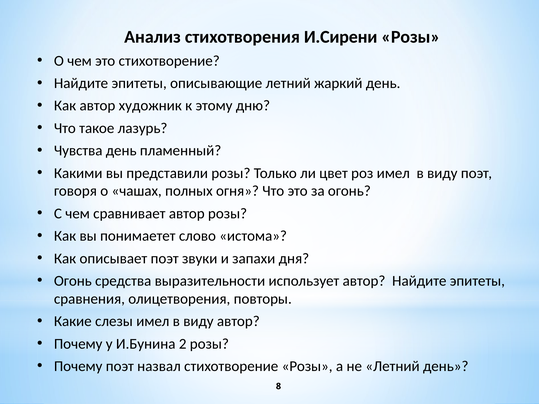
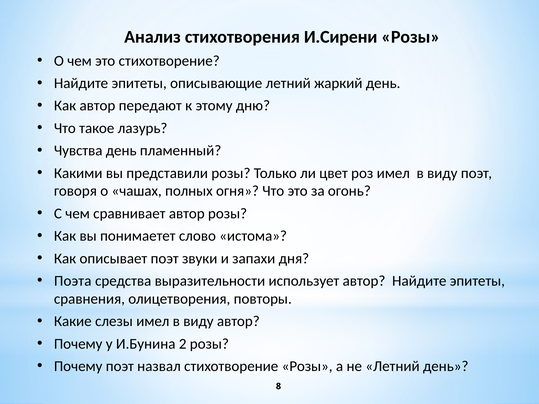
художник: художник -> передают (150, 106)
Огонь: Огонь -> Поэта (73, 281)
